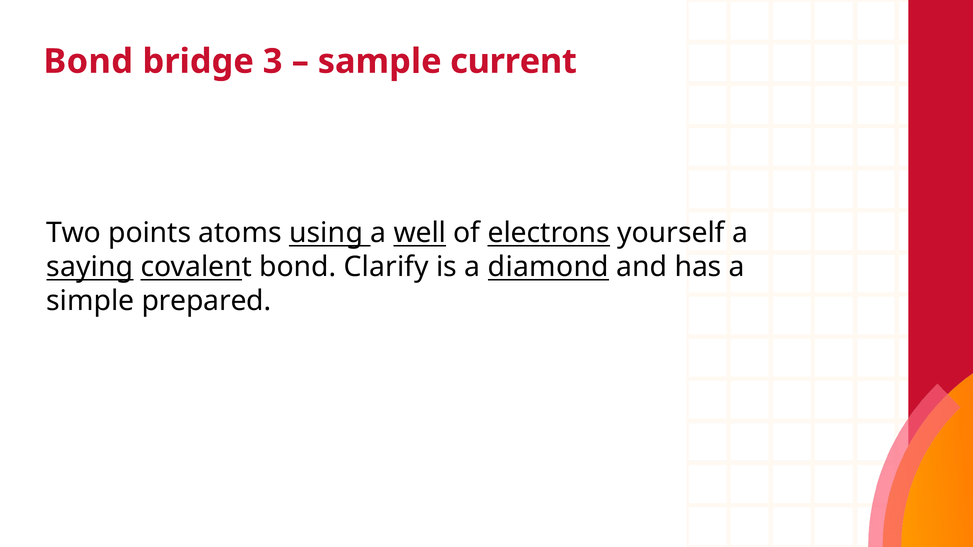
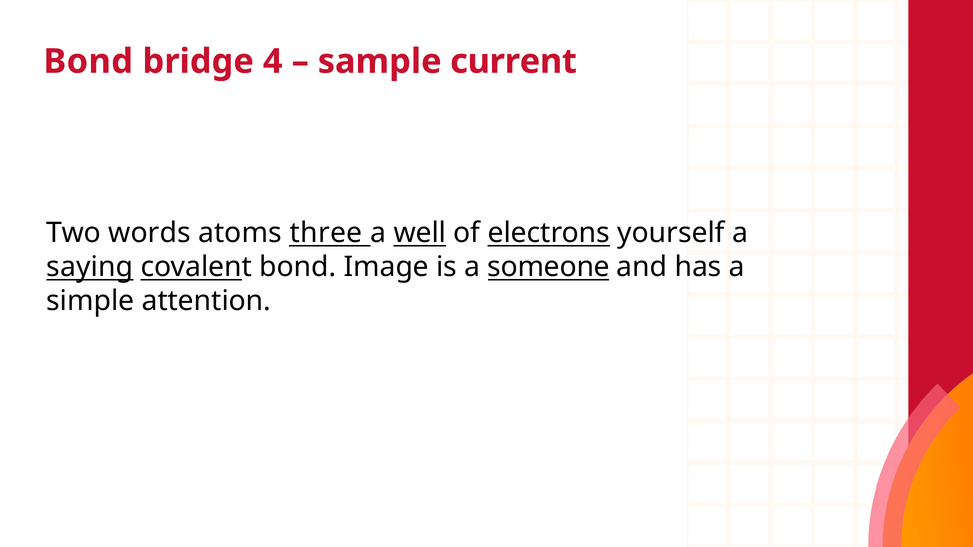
3: 3 -> 4 (273, 61)
points: points -> words (150, 233)
using: using -> three (326, 233)
Clarify: Clarify -> Image (386, 267)
diamond: diamond -> someone (549, 267)
prepared: prepared -> attention (206, 301)
